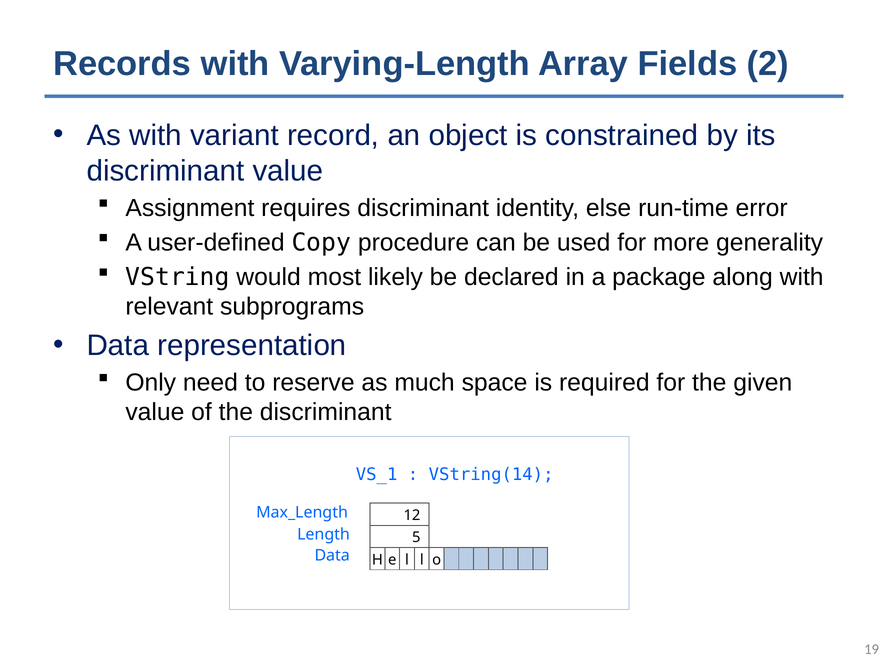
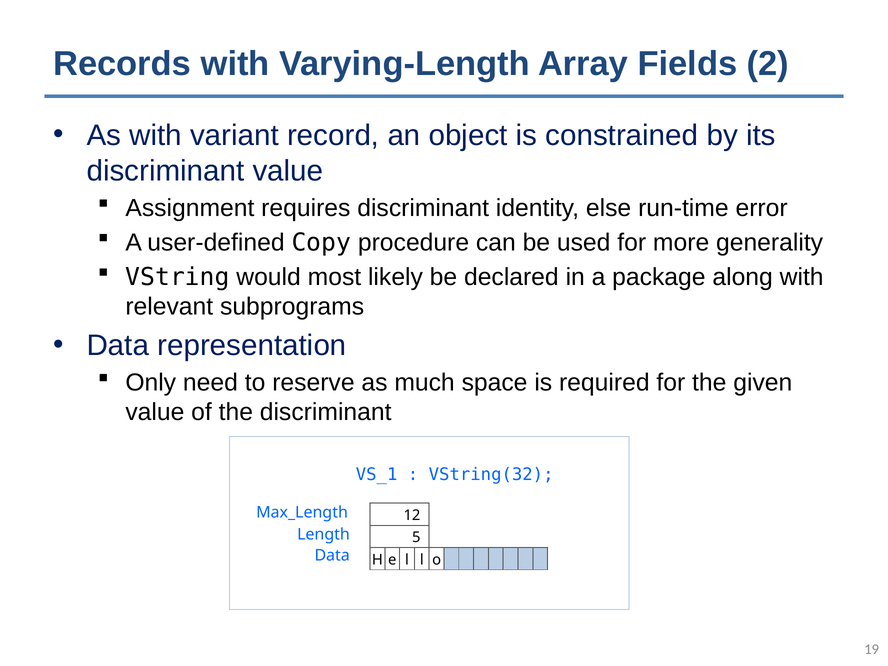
VString(14: VString(14 -> VString(32 (491, 475)
